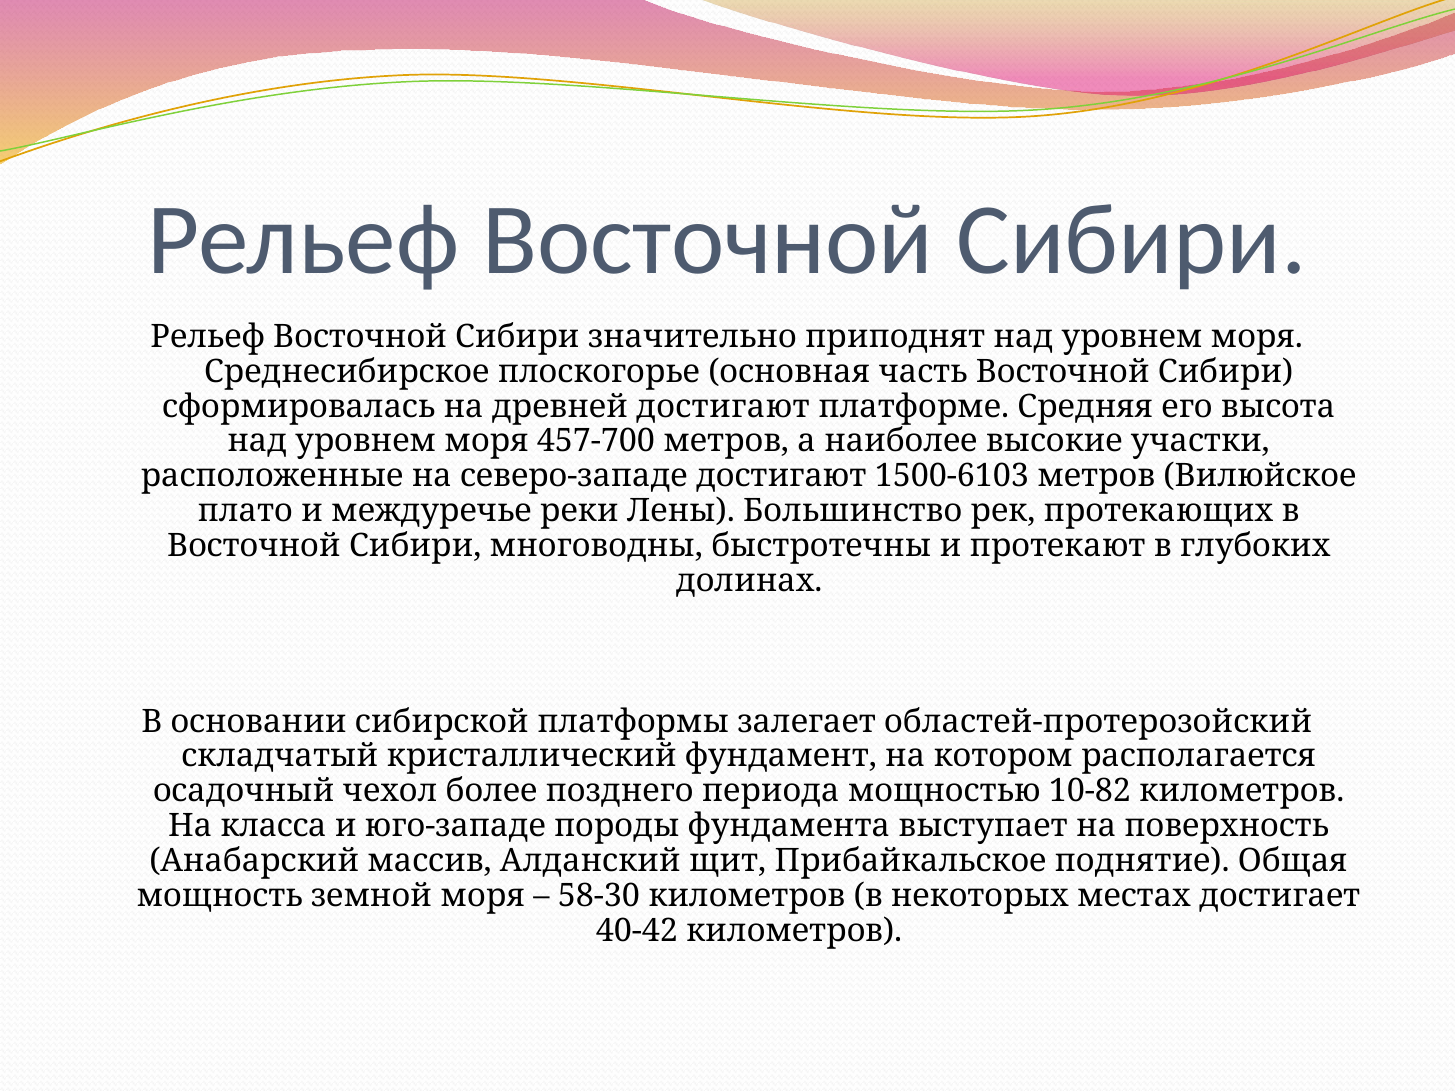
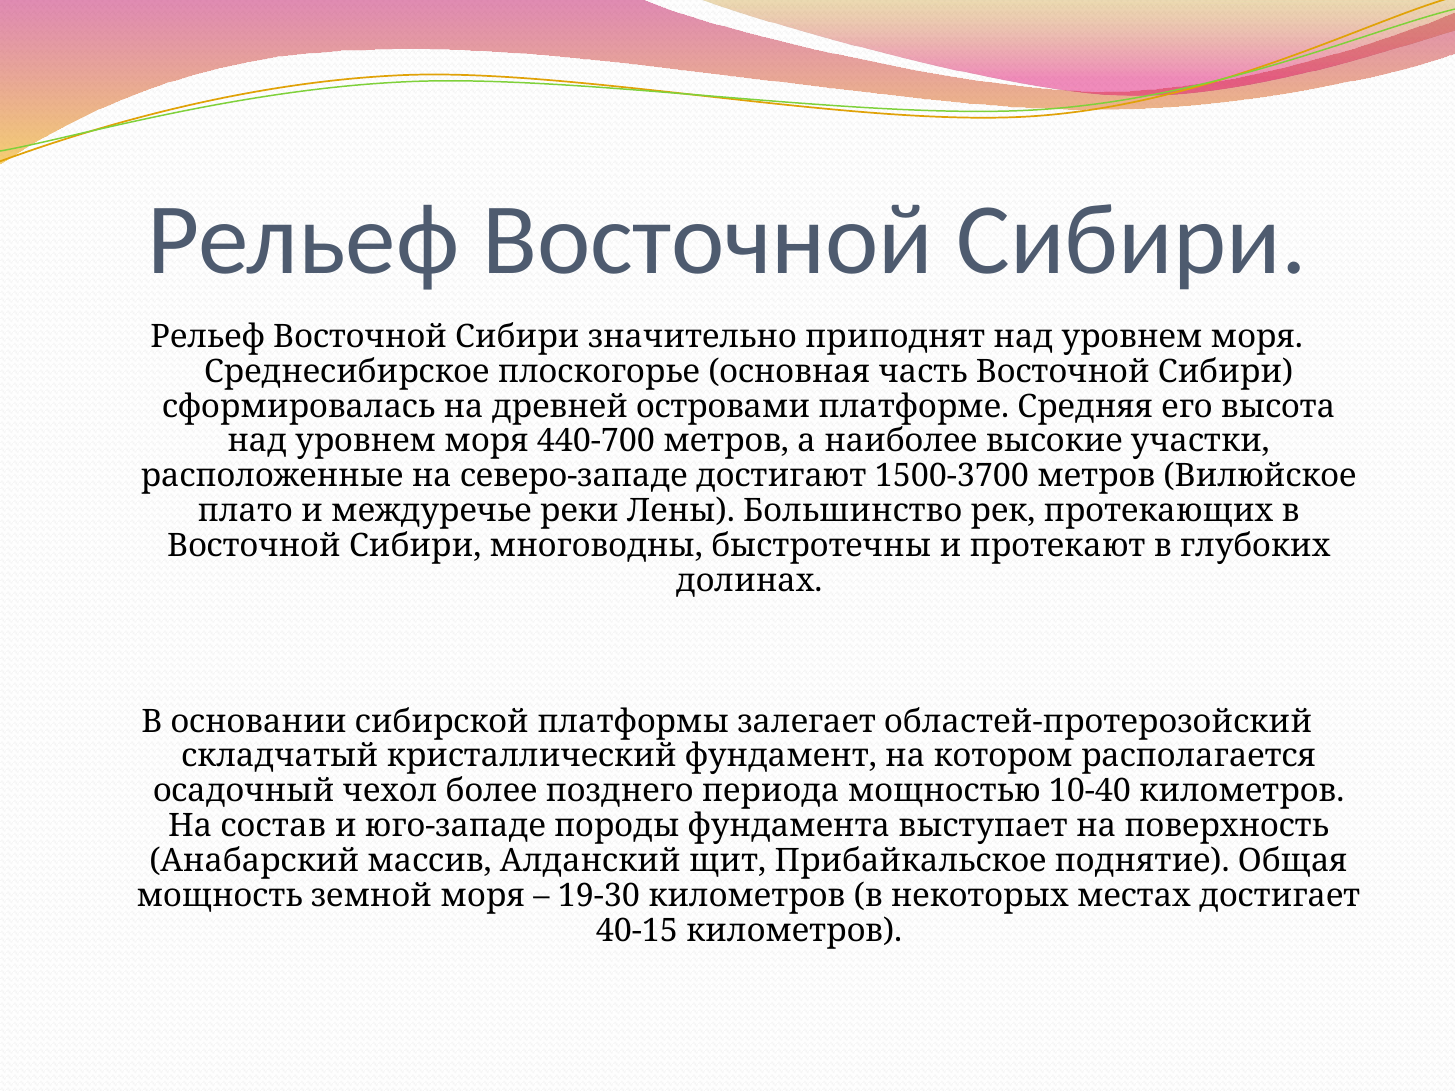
древней достигают: достигают -> островами (723, 407)
457-700: 457-700 -> 440-700 (596, 441)
1500-6103: 1500-6103 -> 1500-3700 (952, 476)
10-82: 10-82 -> 10-40 (1090, 791)
класса: класса -> состав (273, 826)
58-30: 58-30 -> 19-30 (599, 896)
40-42: 40-42 -> 40-15 (637, 931)
